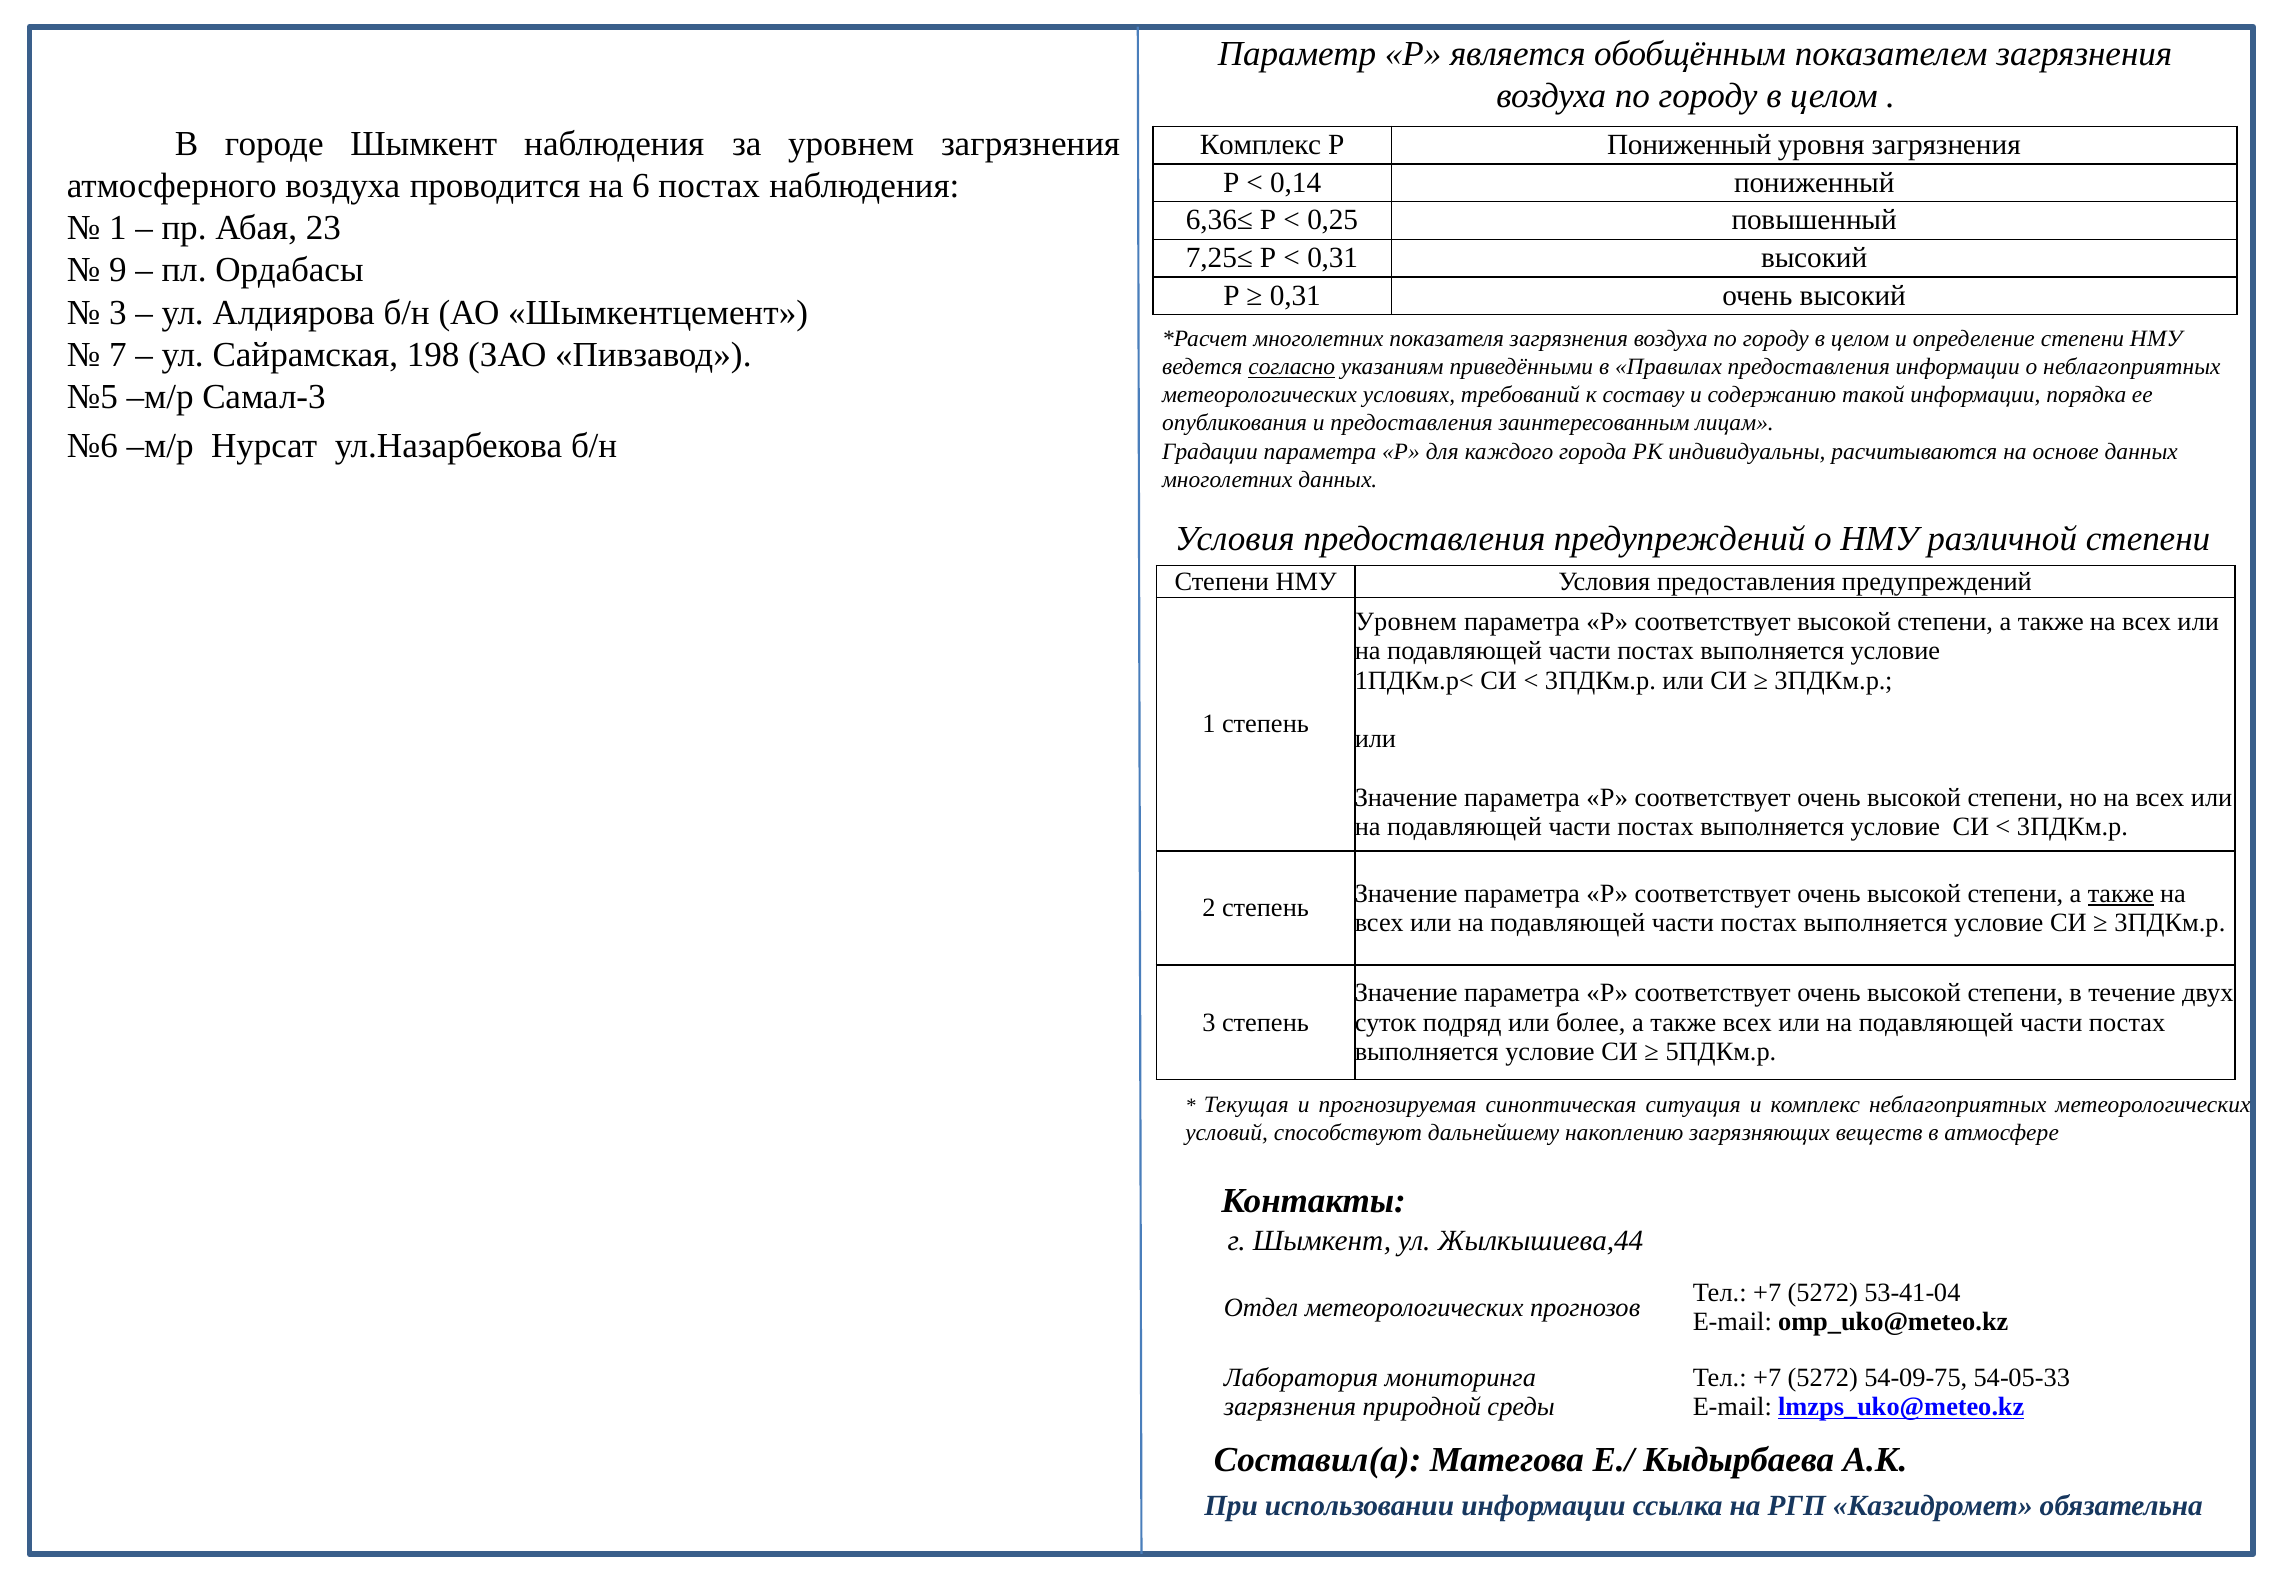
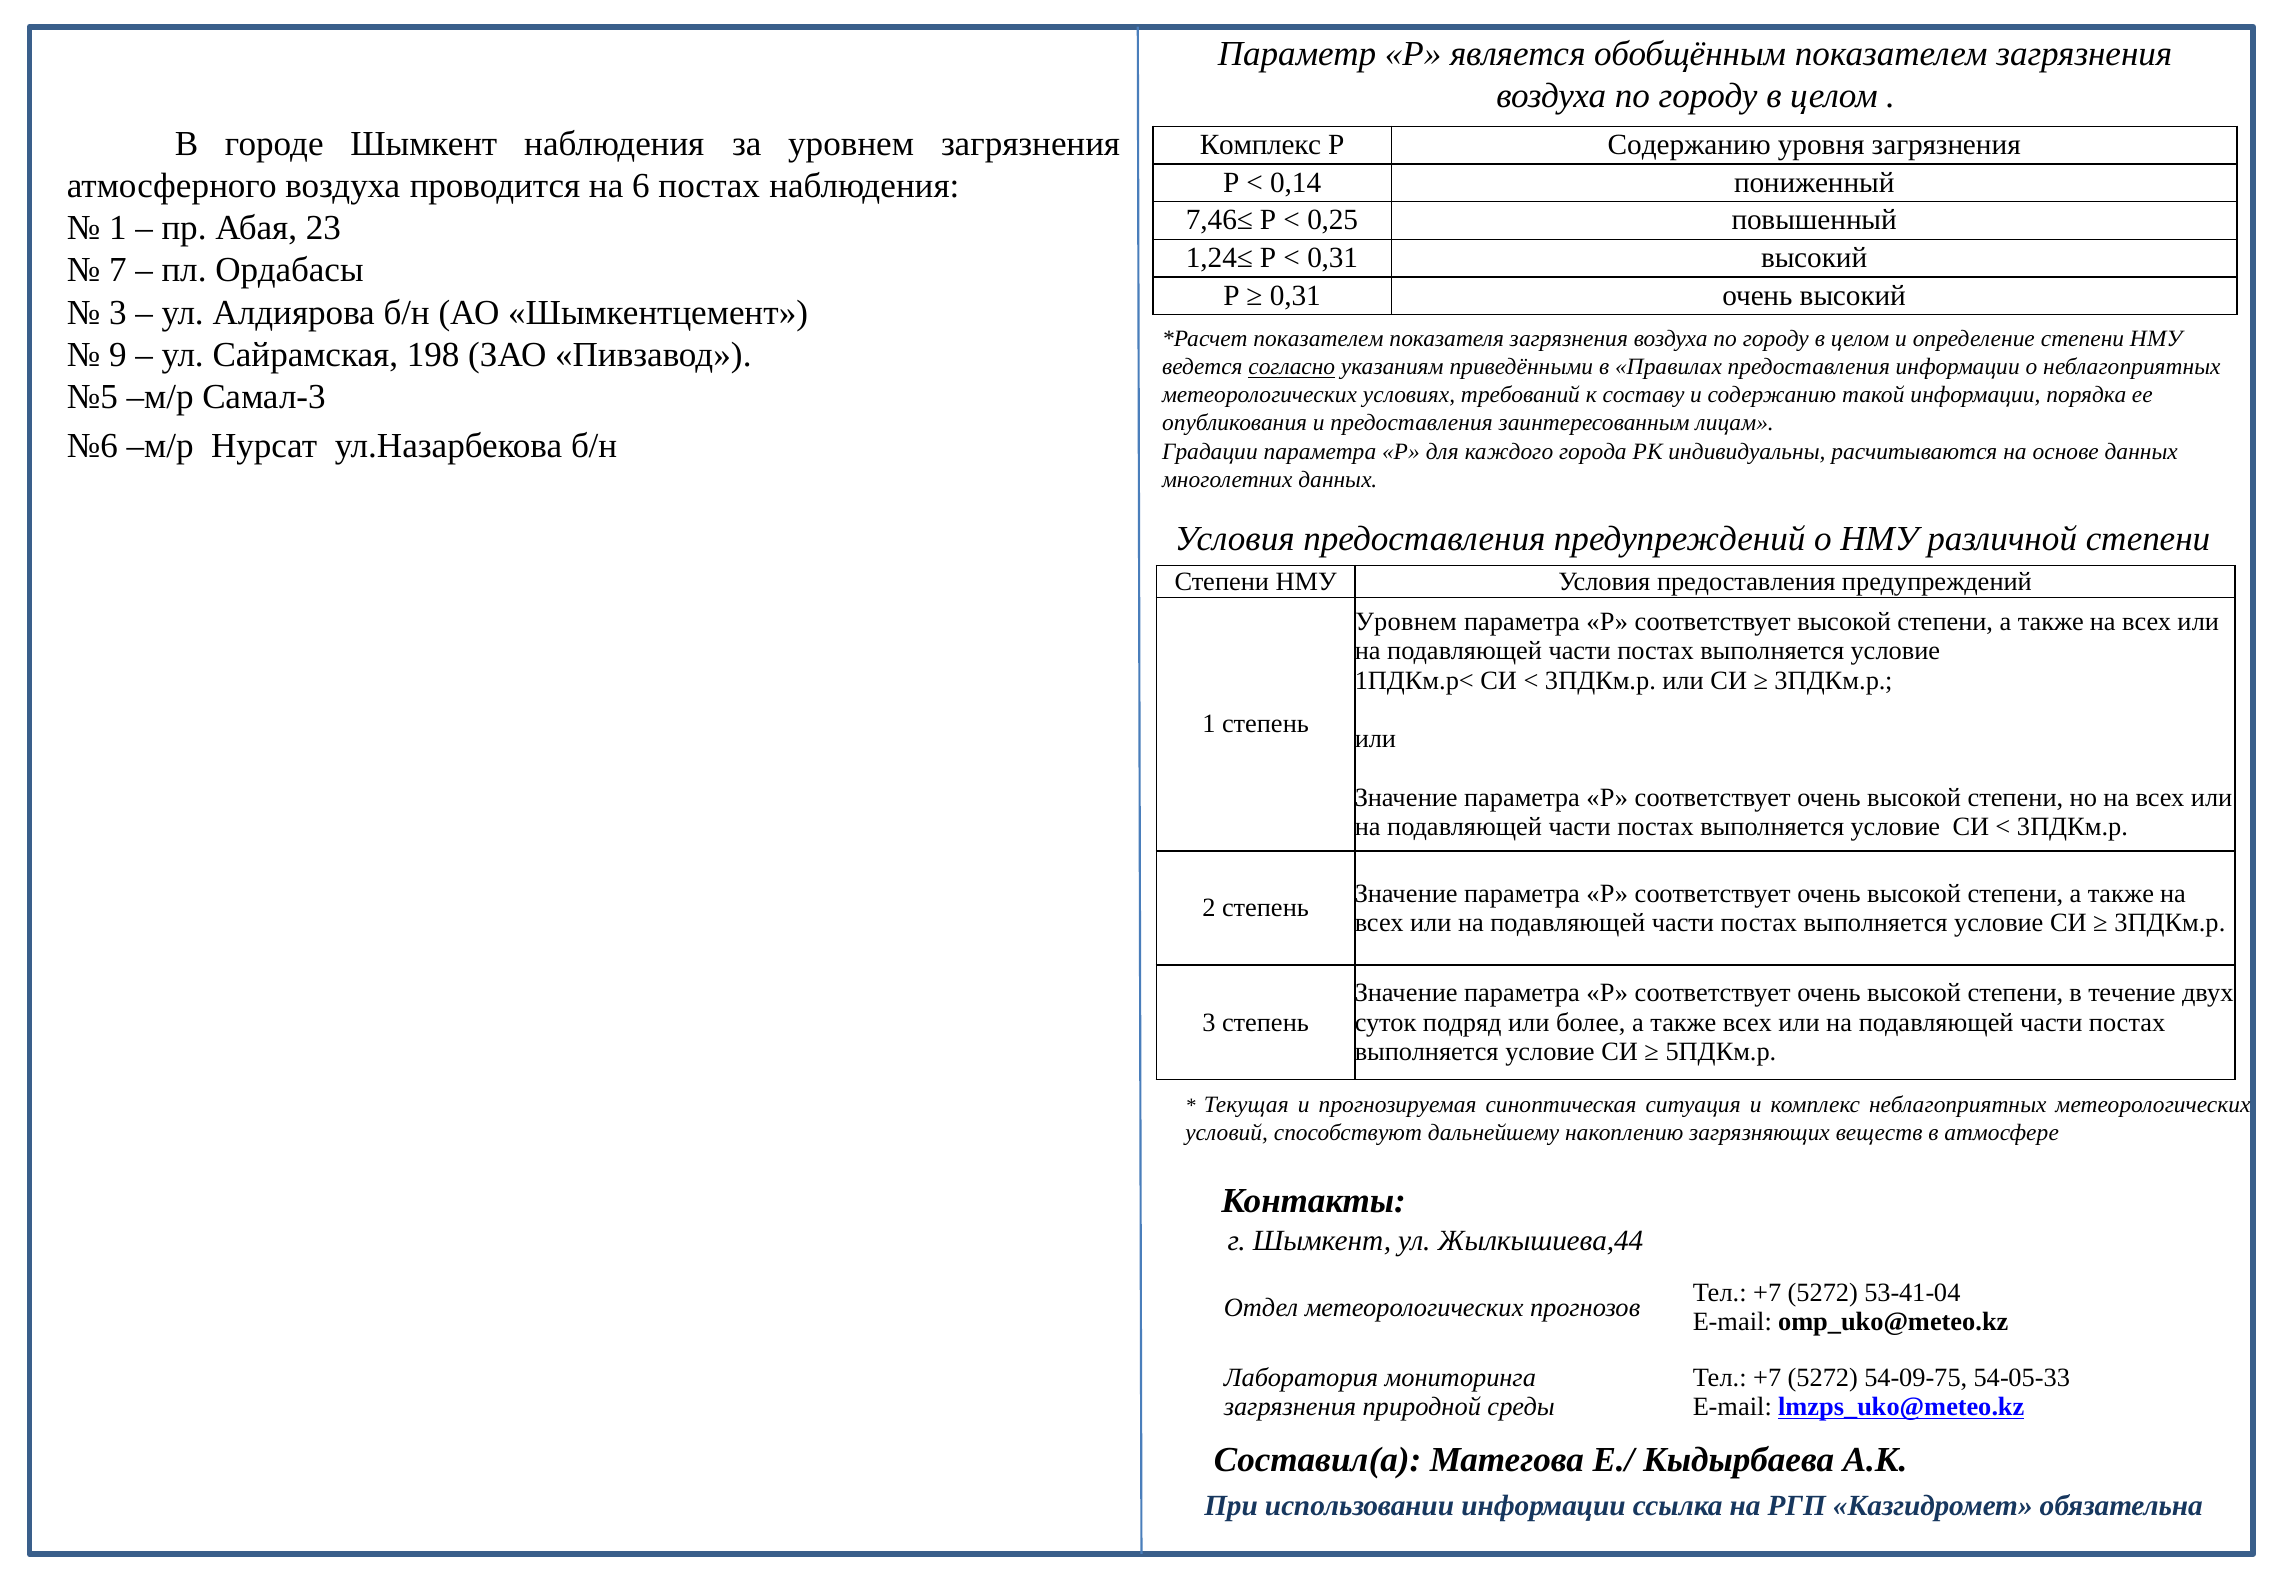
Р Пониженный: Пониженный -> Содержанию (1689, 145)
6,36≤: 6,36≤ -> 7,46≤ (1219, 220)
7,25≤: 7,25≤ -> 1,24≤ (1219, 258)
9: 9 -> 7 (118, 270)
многолетних: многолетних -> показателем (1318, 339)
7: 7 -> 9 (118, 354)
также underline: present -> none (2121, 893)
